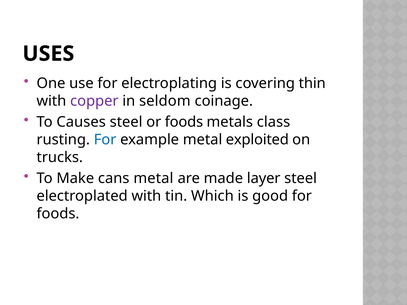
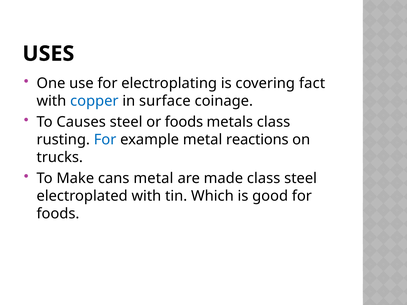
thin: thin -> fact (312, 83)
copper colour: purple -> blue (94, 101)
seldom: seldom -> surface (165, 101)
exploited: exploited -> reactions (257, 140)
made layer: layer -> class (264, 178)
